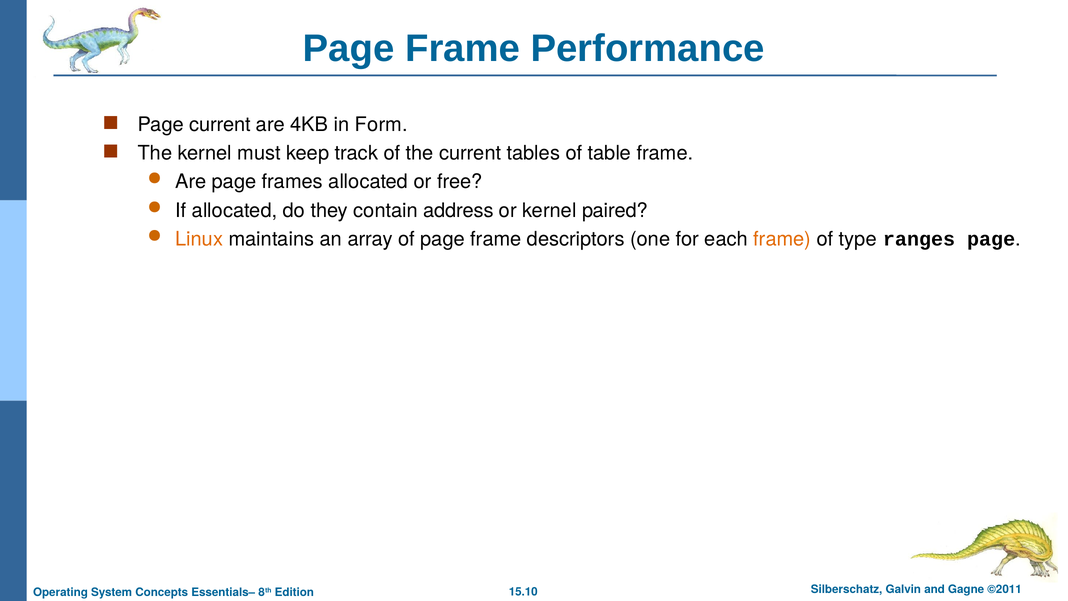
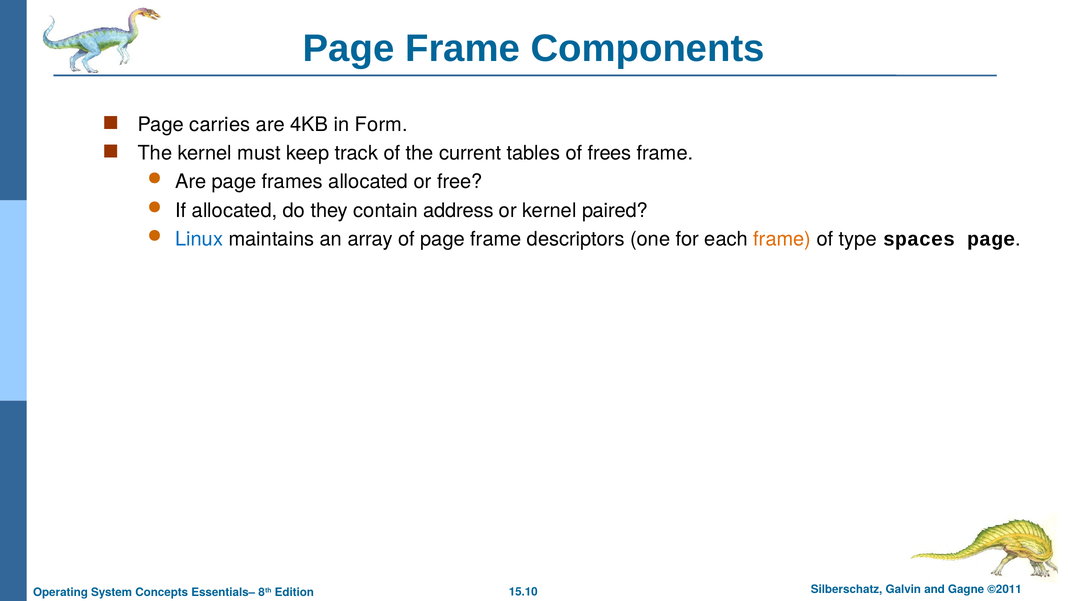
Performance: Performance -> Components (648, 49)
Page current: current -> carries (220, 124)
table: table -> frees (610, 153)
Linux colour: orange -> blue (199, 239)
ranges: ranges -> spaces (919, 239)
